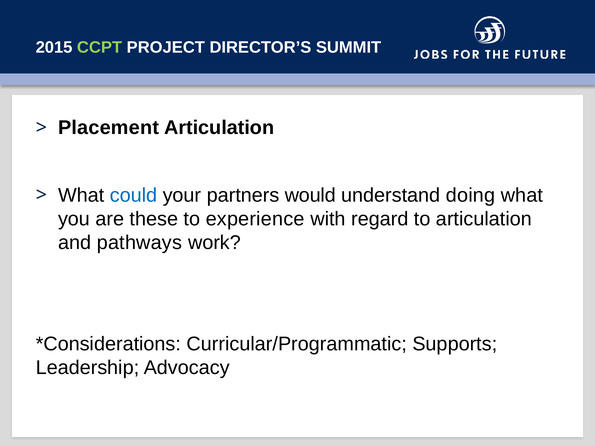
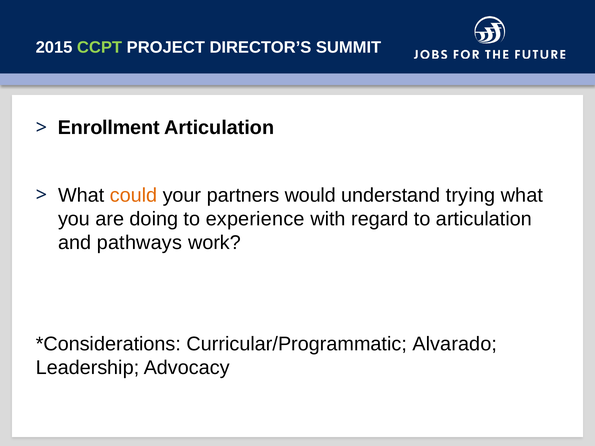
Placement: Placement -> Enrollment (109, 128)
could colour: blue -> orange (133, 195)
doing: doing -> trying (471, 195)
these: these -> doing (154, 219)
Supports: Supports -> Alvarado (455, 344)
